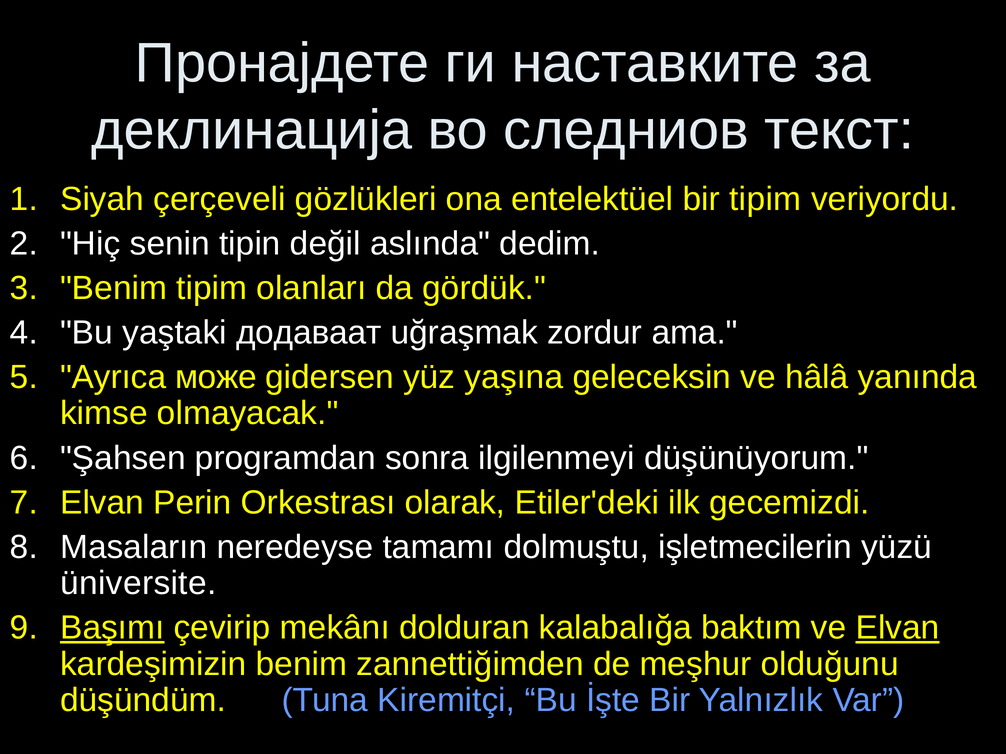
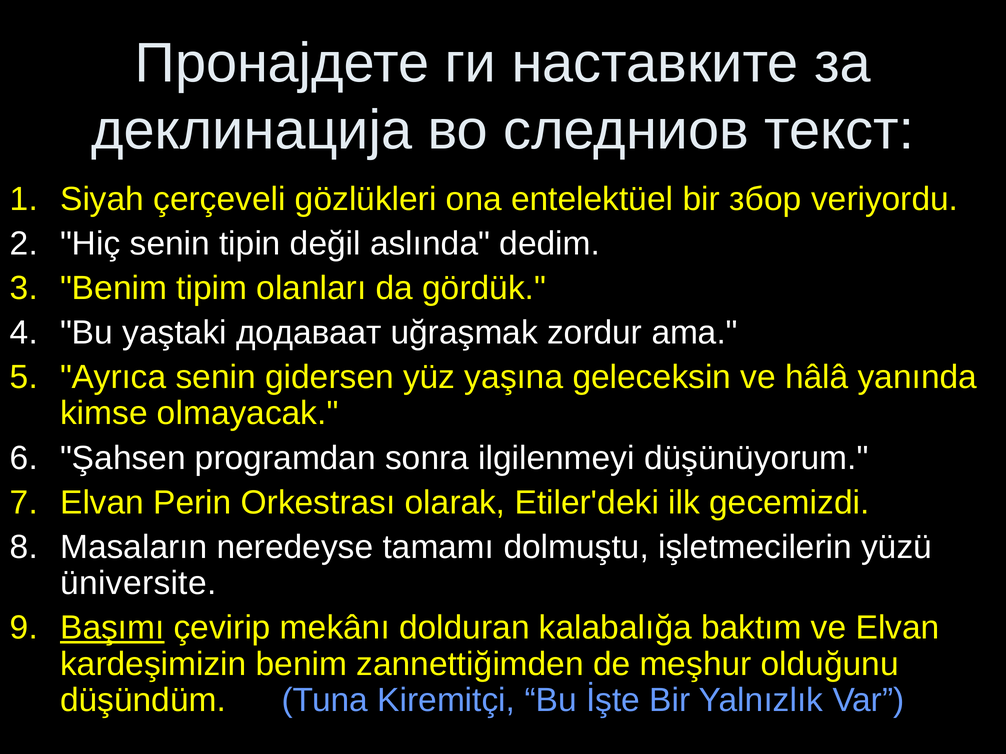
bir tipim: tipim -> збор (765, 199)
Ayrıca може: може -> senin (216, 377)
Elvan underline: present -> none (898, 628)
